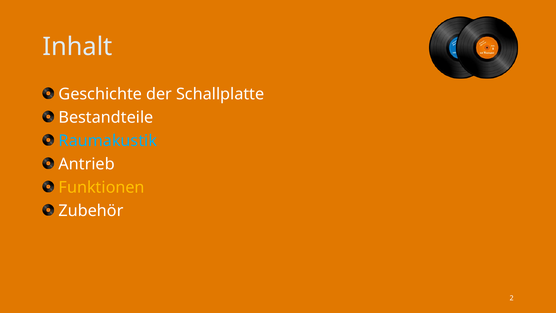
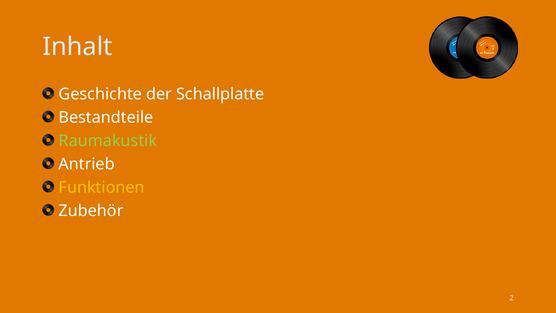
Raumakustik colour: light blue -> light green (108, 141)
